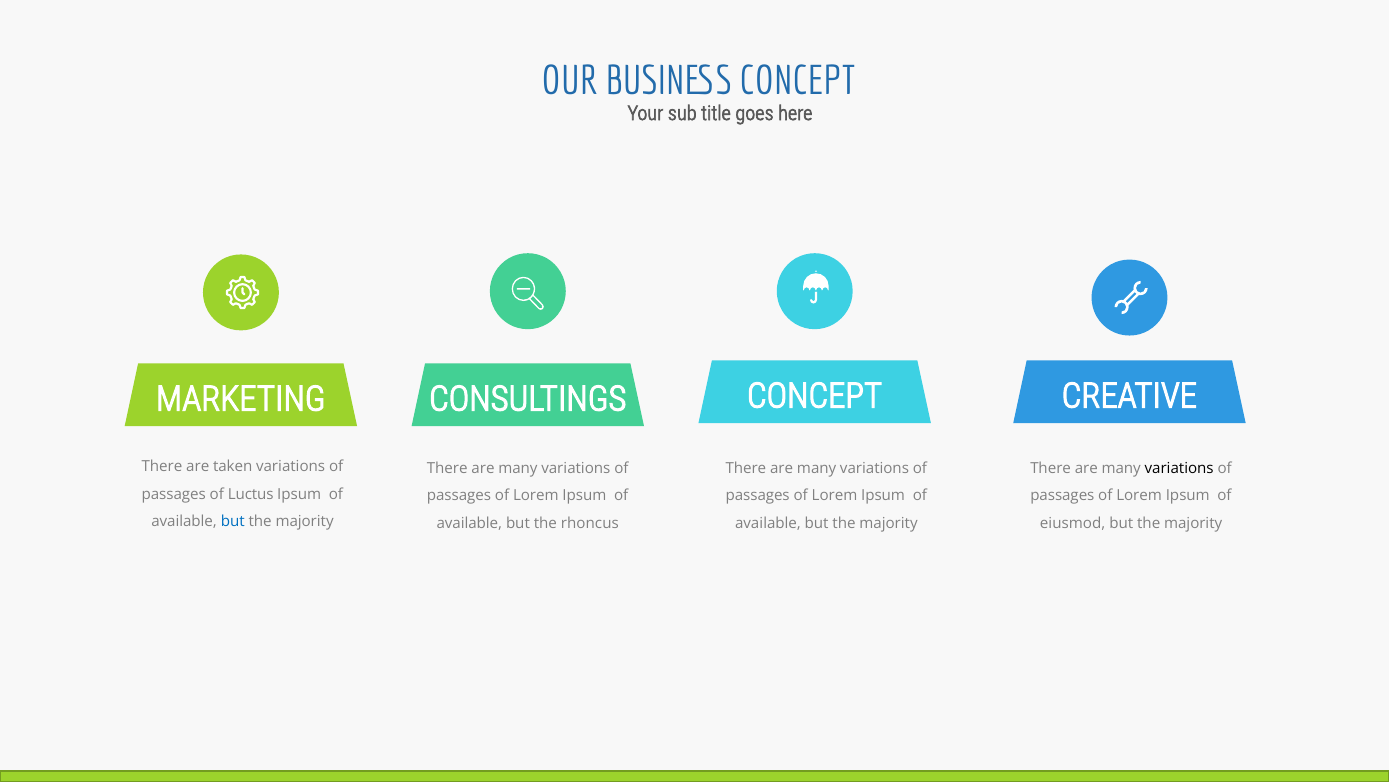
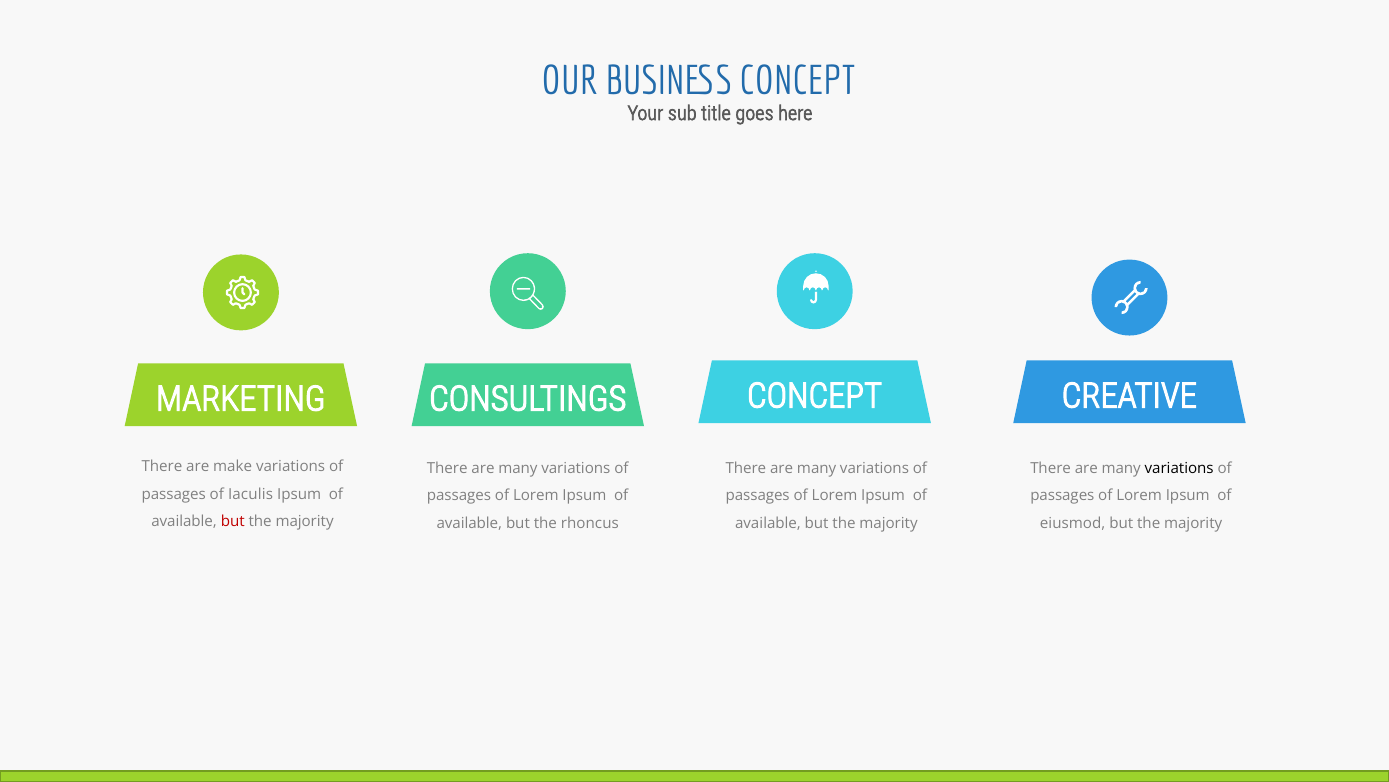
taken: taken -> make (233, 466)
Luctus: Luctus -> Iaculis (251, 494)
but colour: blue -> red (233, 521)
